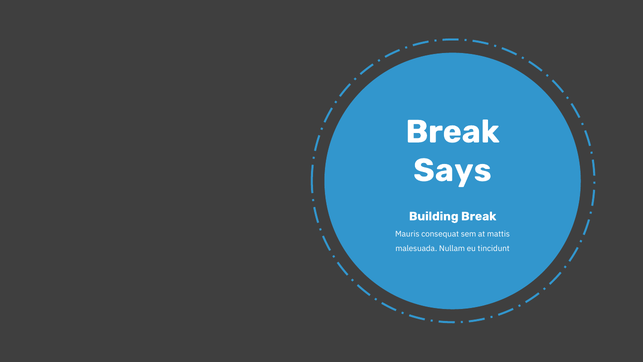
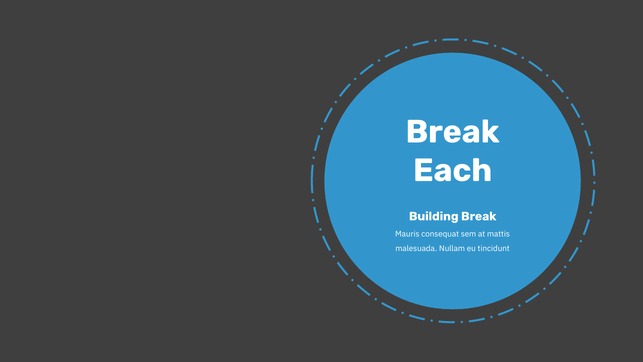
Says: Says -> Each (453, 170)
